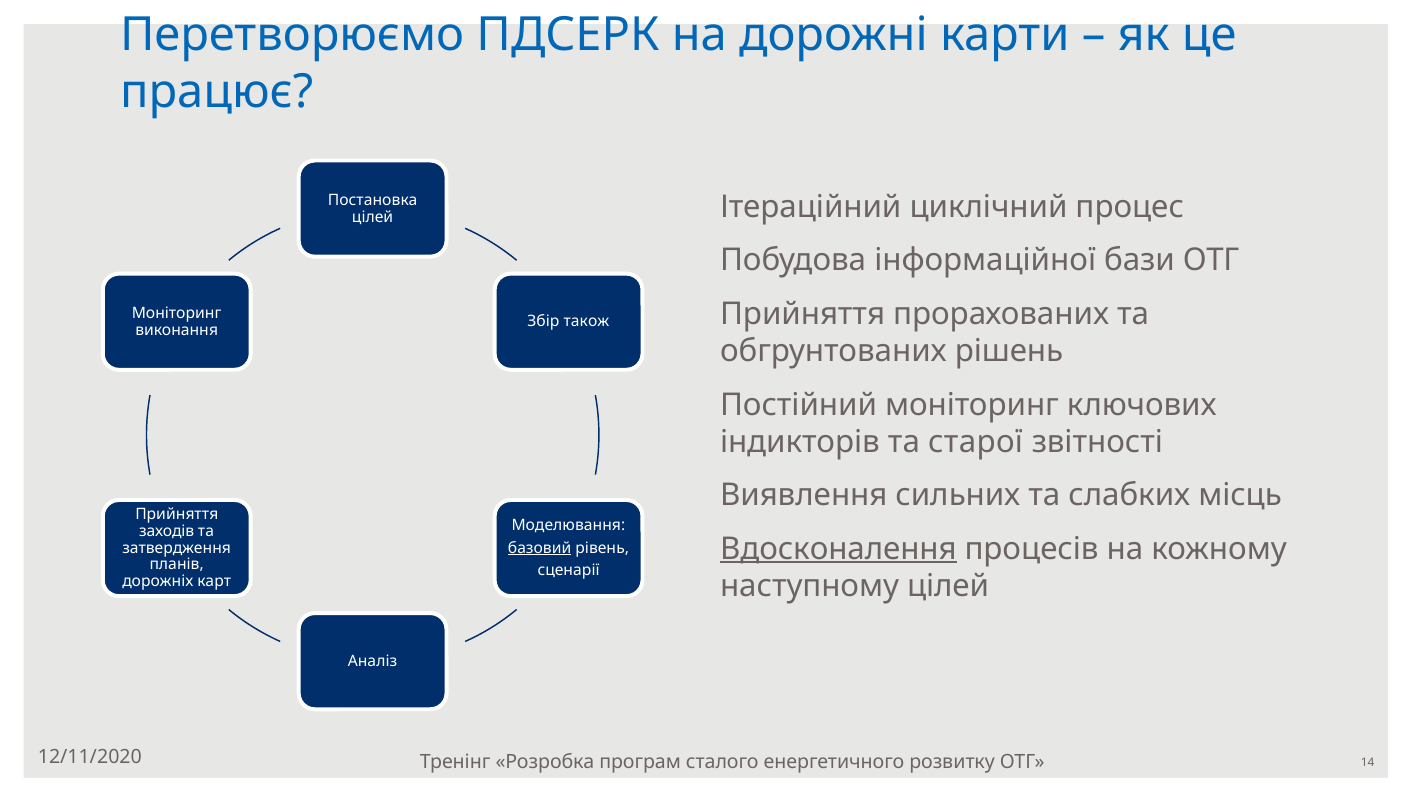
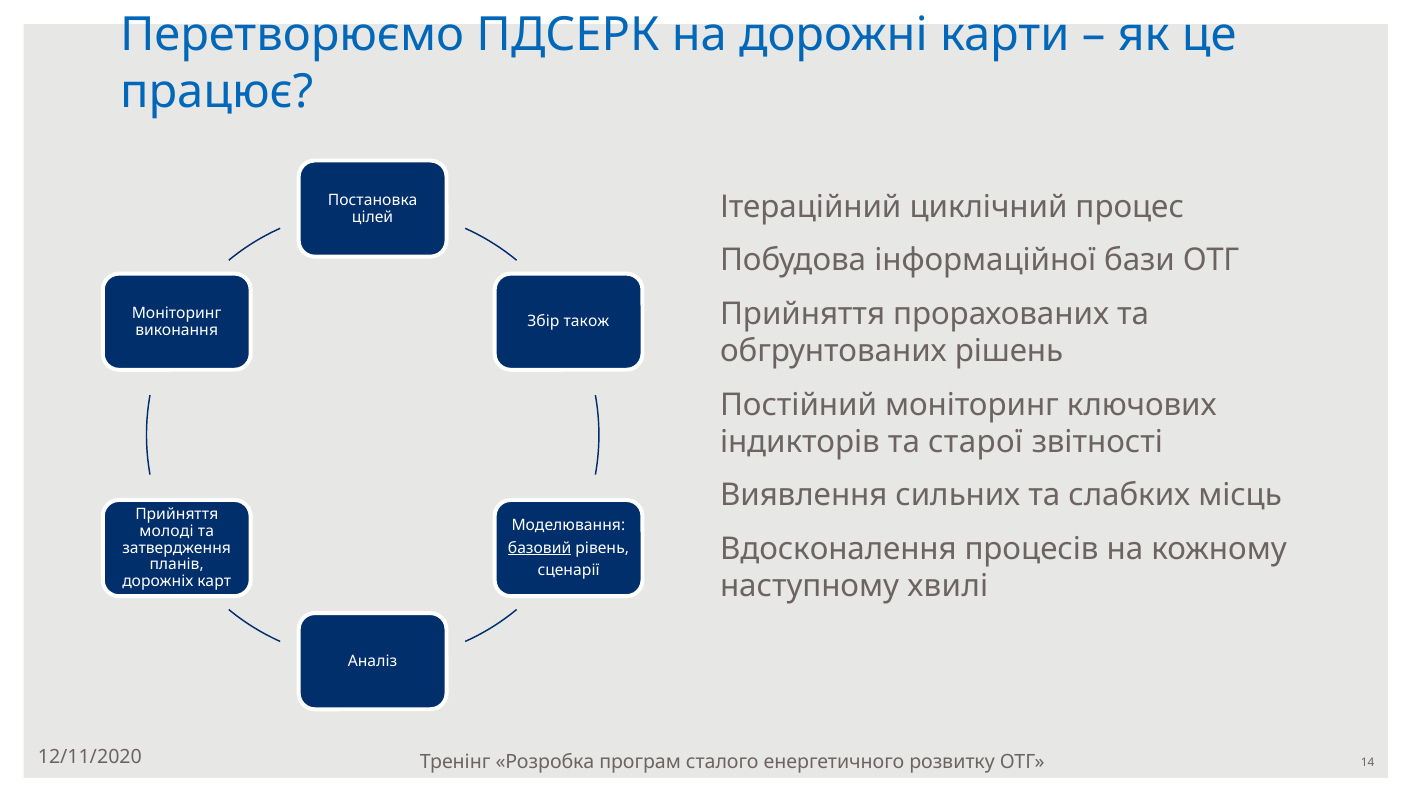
заходів: заходів -> молоді (166, 531)
Вдосконалення underline: present -> none (838, 549)
наступному цілей: цілей -> хвилі (948, 586)
